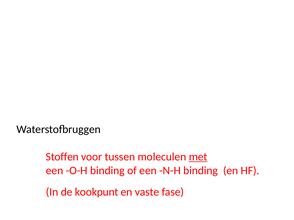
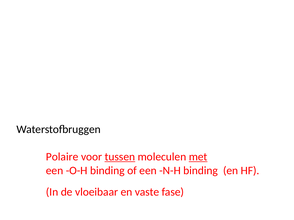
Stoffen: Stoffen -> Polaire (62, 157)
tussen underline: none -> present (120, 157)
kookpunt: kookpunt -> vloeibaar (97, 192)
